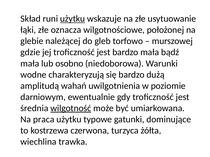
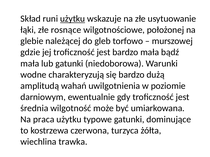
oznacza: oznacza -> rosnące (66, 30)
lub osobno: osobno -> gatunki (69, 64)
wilgotność underline: present -> none (71, 108)
